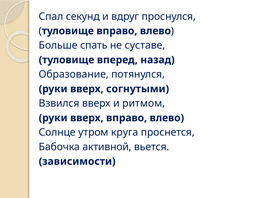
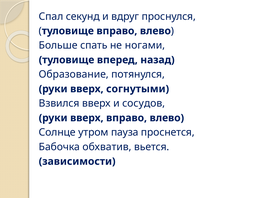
суставе: суставе -> ногами (145, 45)
ритмом: ритмом -> сосудов (144, 103)
круга: круга -> пауза (125, 132)
активной: активной -> обхватив (107, 147)
